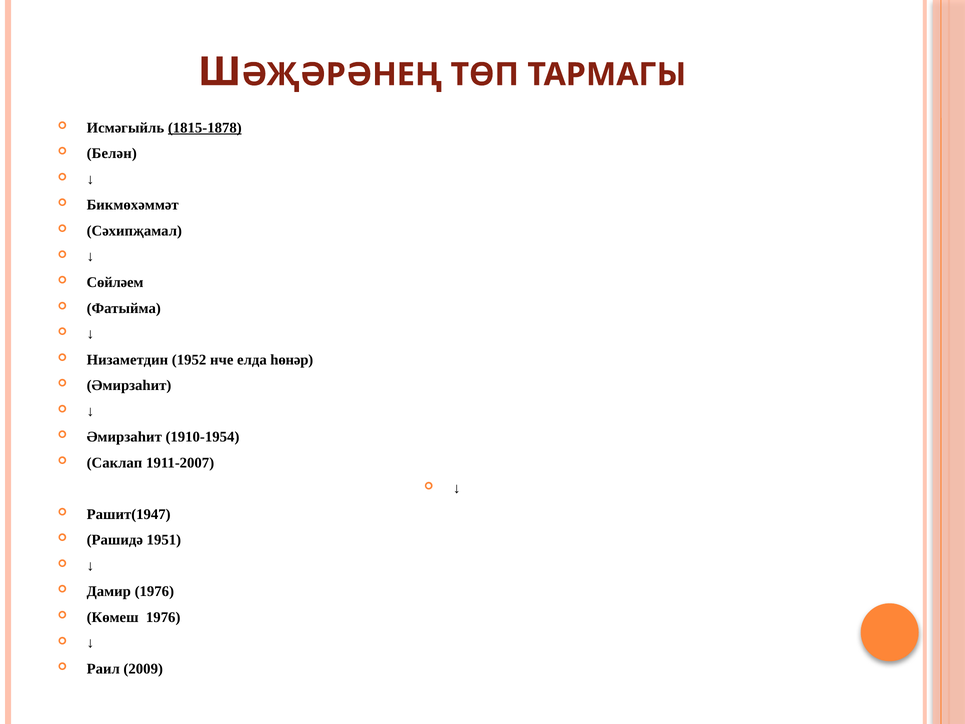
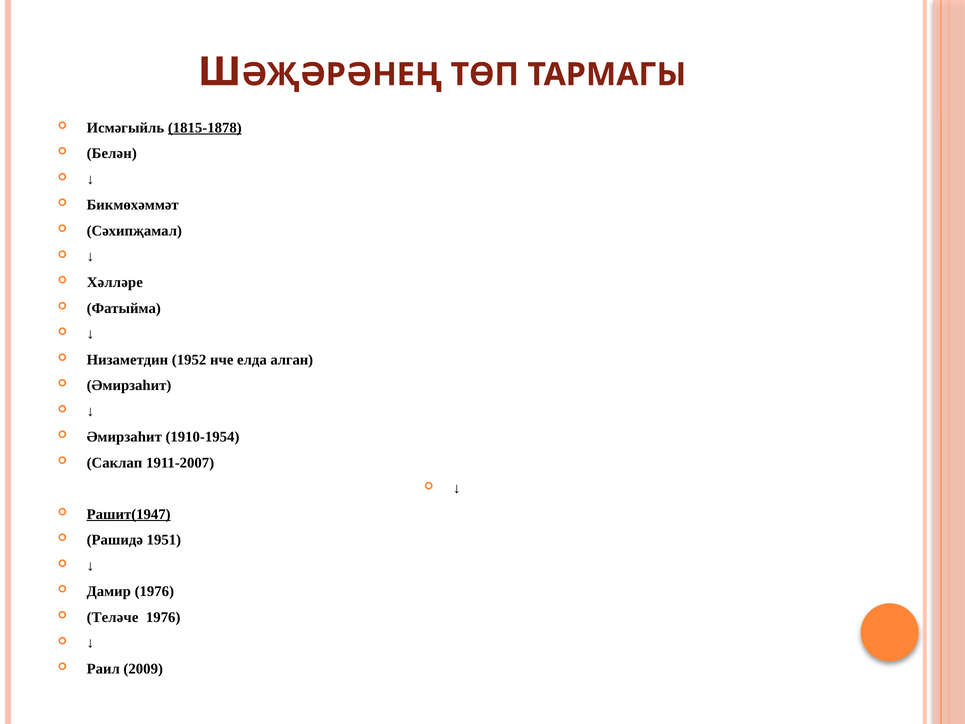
Сөйләем: Сөйләем -> Хәлләре (115, 282)
һөнәр: һөнәр -> алган (292, 360)
Рашит(1947 underline: none -> present (129, 514)
Көмеш: Көмеш -> Теләче (113, 617)
